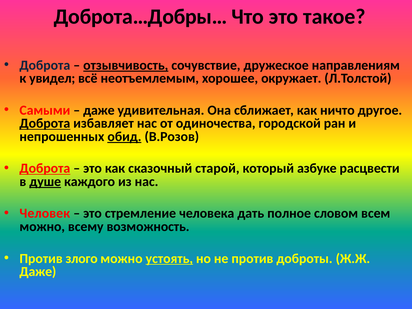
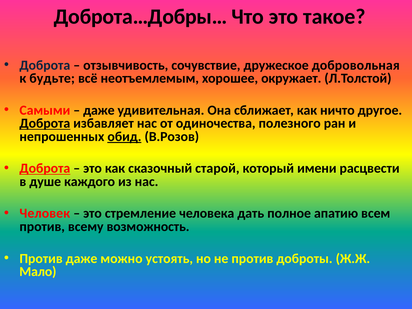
отзывчивость underline: present -> none (126, 65)
направлениям: направлениям -> добровольная (356, 65)
увидел: увидел -> будьте (52, 78)
городской: городской -> полезного (290, 123)
азбуке: азбуке -> имени (317, 168)
душе underline: present -> none (45, 182)
словом: словом -> апатию (336, 213)
можно: можно -> против (42, 227)
Против злого: злого -> даже (82, 258)
устоять underline: present -> none (169, 258)
Даже: Даже -> Мало (38, 272)
